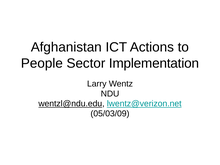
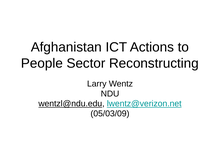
Implementation: Implementation -> Reconstructing (154, 63)
